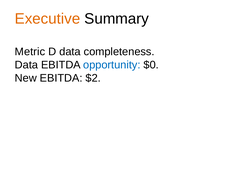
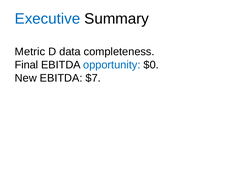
Executive colour: orange -> blue (47, 19)
Data: Data -> Final (26, 65)
$2: $2 -> $7 (93, 78)
